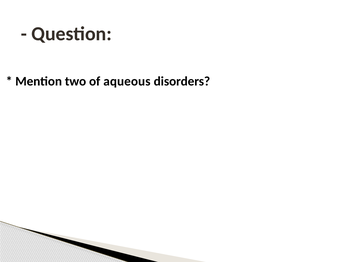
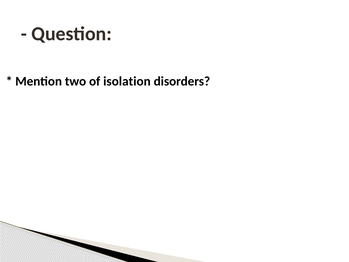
aqueous: aqueous -> isolation (127, 81)
